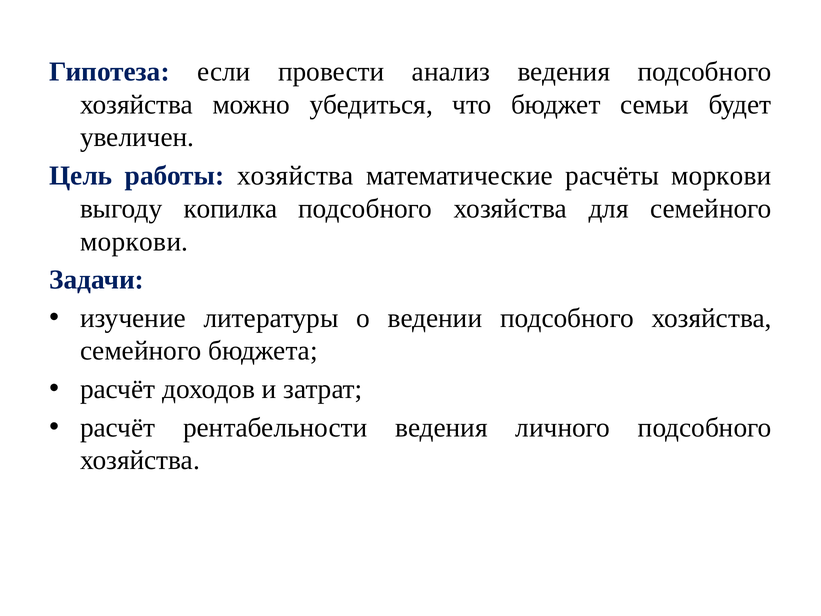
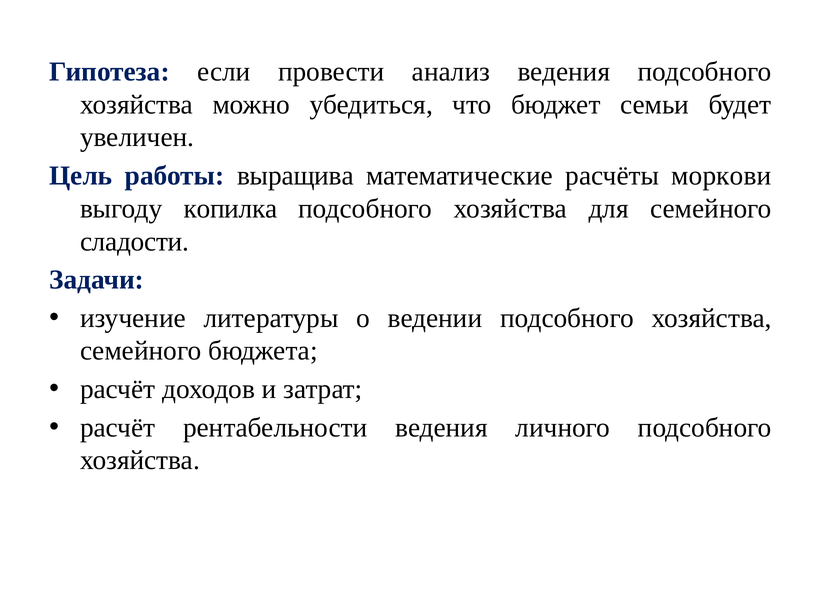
работы хозяйства: хозяйства -> выращива (295, 176)
моркови: моркови -> сладости (135, 241)
